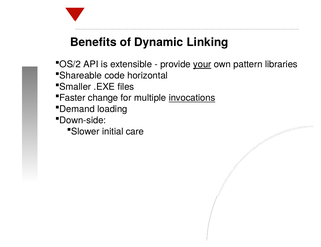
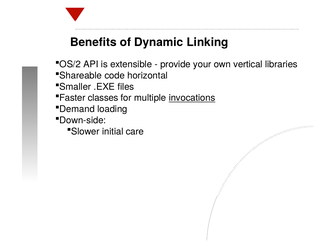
your underline: present -> none (202, 64)
pattern: pattern -> vertical (248, 64)
change: change -> classes (103, 98)
